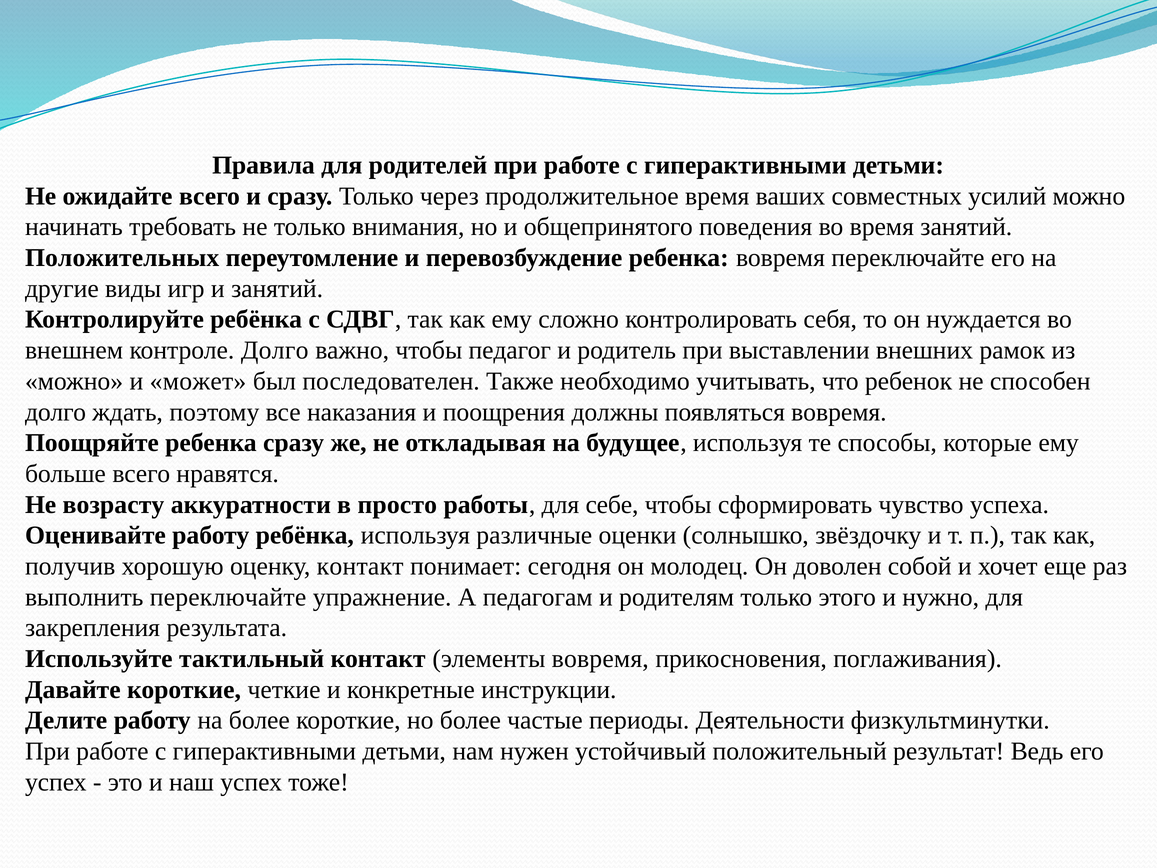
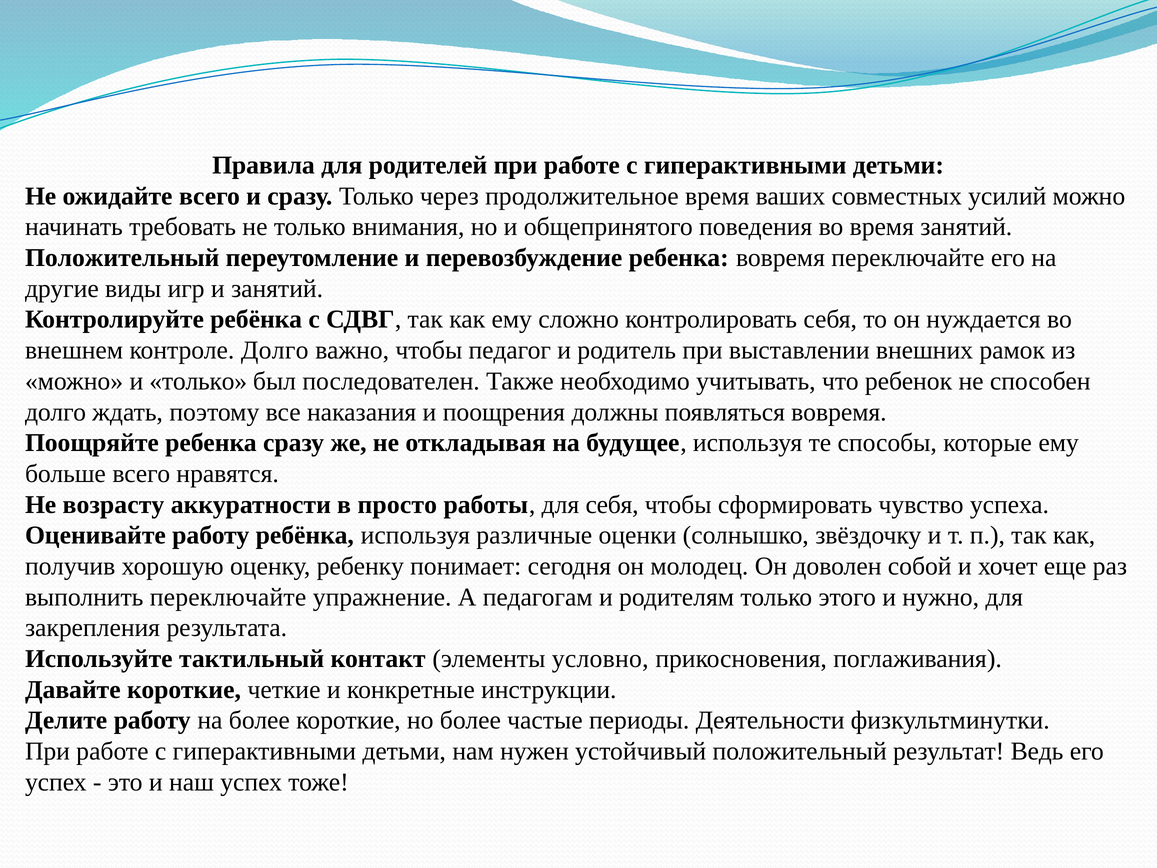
Положительных: Положительных -> Положительный (122, 258)
и может: может -> только (198, 381)
для себе: себе -> себя (612, 504)
оценку контакт: контакт -> ребенку (360, 566)
элементы вовремя: вовремя -> условно (600, 659)
